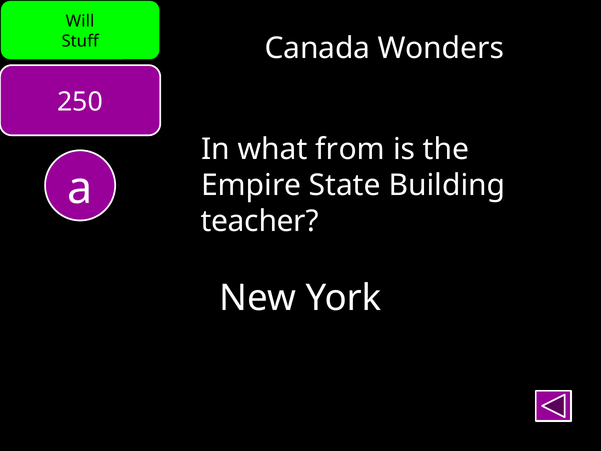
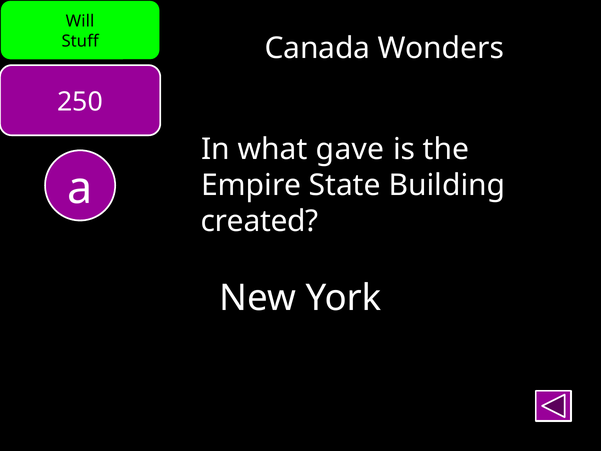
from: from -> gave (350, 149)
teacher: teacher -> created (260, 221)
